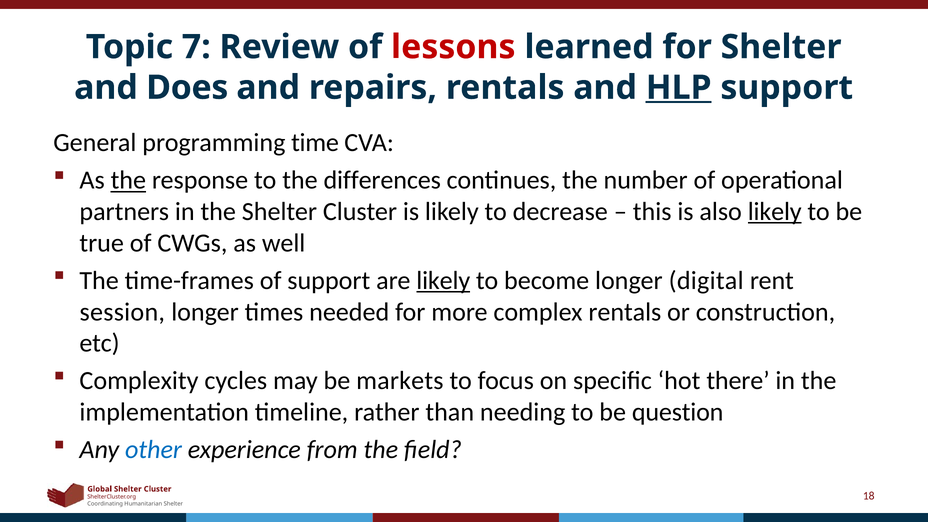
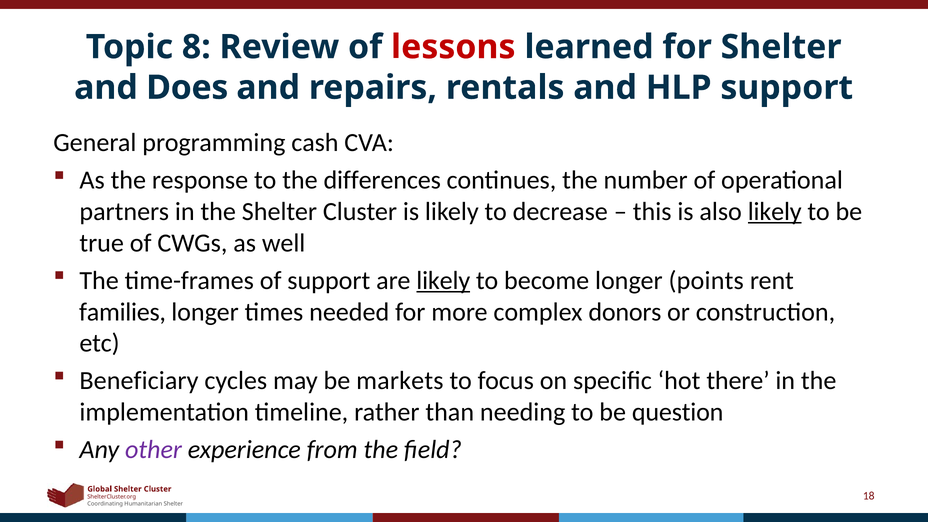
7: 7 -> 8 (196, 47)
HLP underline: present -> none (679, 88)
time: time -> cash (315, 143)
the underline: present -> none (128, 180)
digital: digital -> points (706, 281)
session: session -> families (123, 312)
complex rentals: rentals -> donors (625, 312)
Complexity: Complexity -> Beneficiary (139, 381)
other colour: blue -> purple (153, 450)
